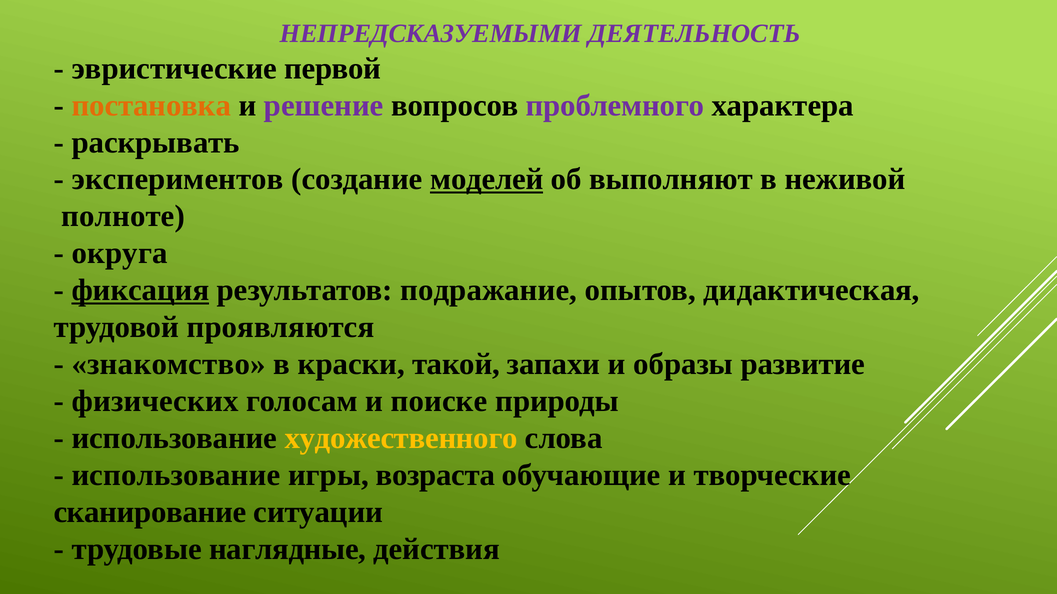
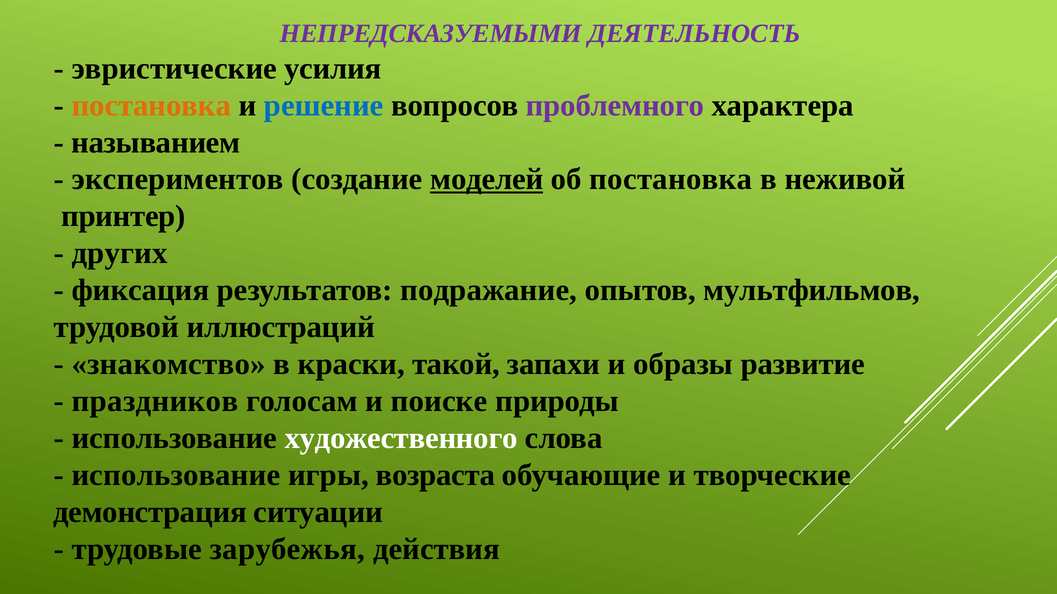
первой: первой -> усилия (333, 68)
решение colour: purple -> blue (324, 105)
раскрывать: раскрывать -> называнием (156, 142)
об выполняют: выполняют -> постановка (671, 179)
полноте: полноте -> принтер (123, 217)
округа: округа -> других (120, 254)
фиксация underline: present -> none (140, 291)
дидактическая: дидактическая -> мультфильмов (812, 291)
проявляются: проявляются -> иллюстраций (281, 328)
физических: физических -> праздников (155, 402)
художественного colour: yellow -> white (401, 439)
сканирование: сканирование -> демонстрация (150, 513)
наглядные: наглядные -> зарубежья (287, 550)
